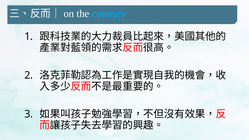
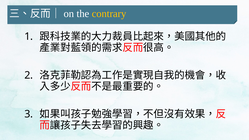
contrary colour: light blue -> yellow (109, 14)
